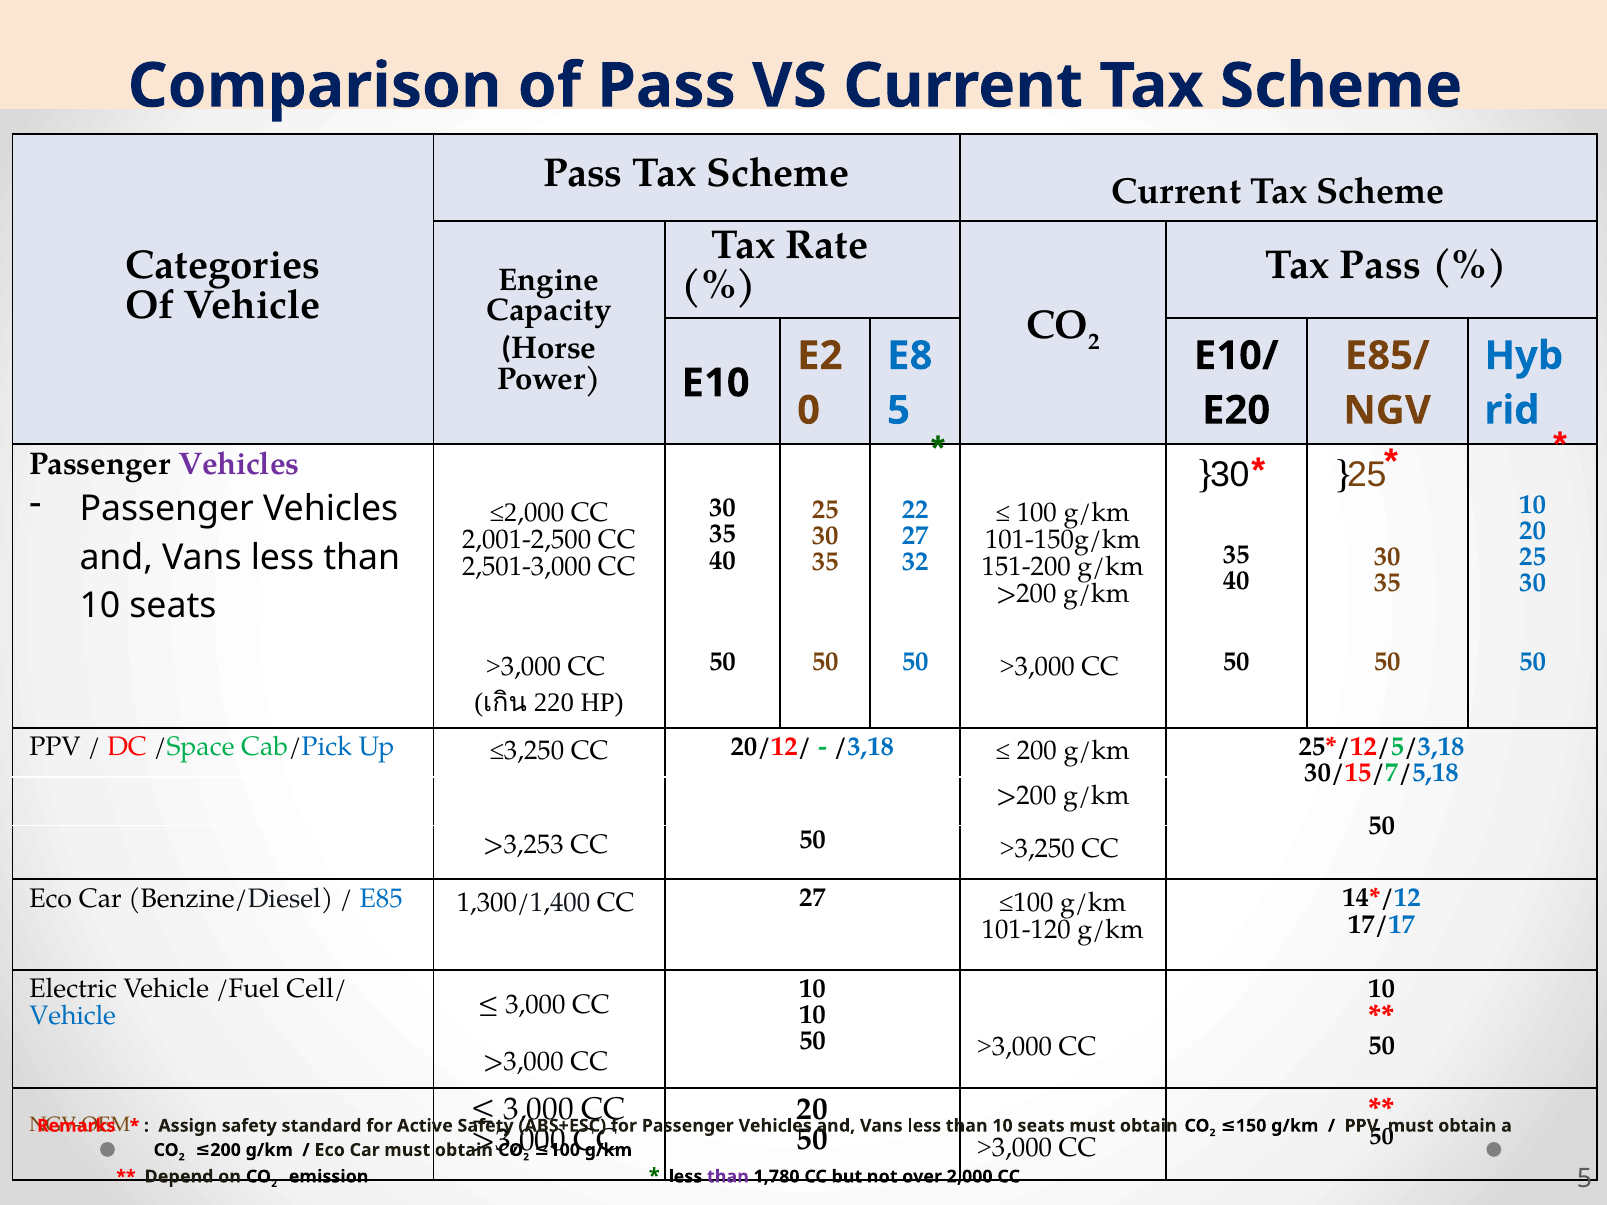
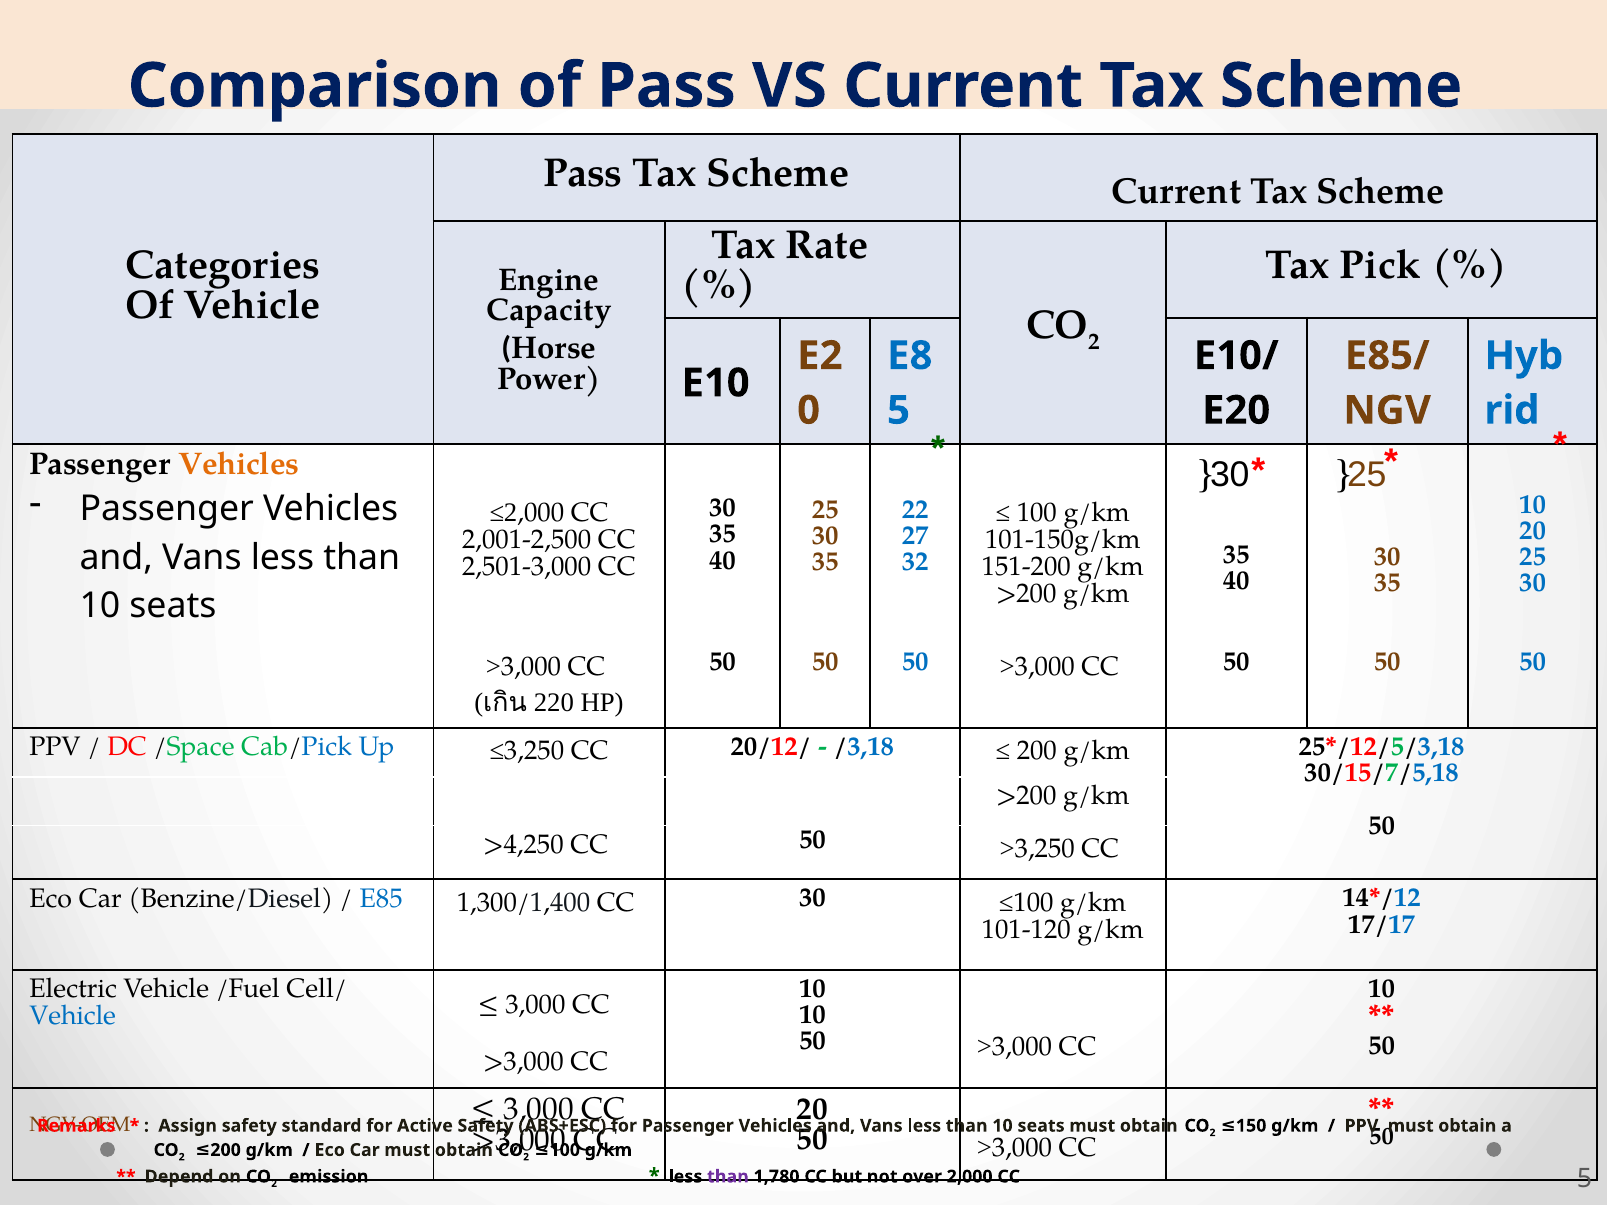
Tax Pass: Pass -> Pick (1381, 265)
Vehicles colour: purple -> orange (239, 465)
>3,253: >3,253 -> >4,250 (523, 845)
1,300/1,400 CC 27: 27 -> 30 (812, 898)
